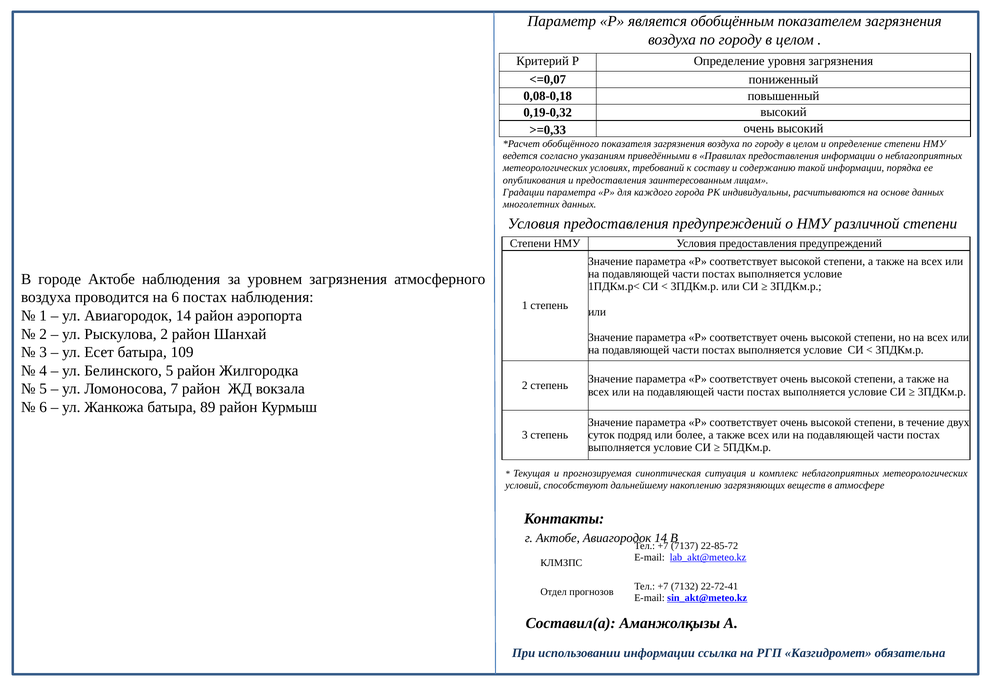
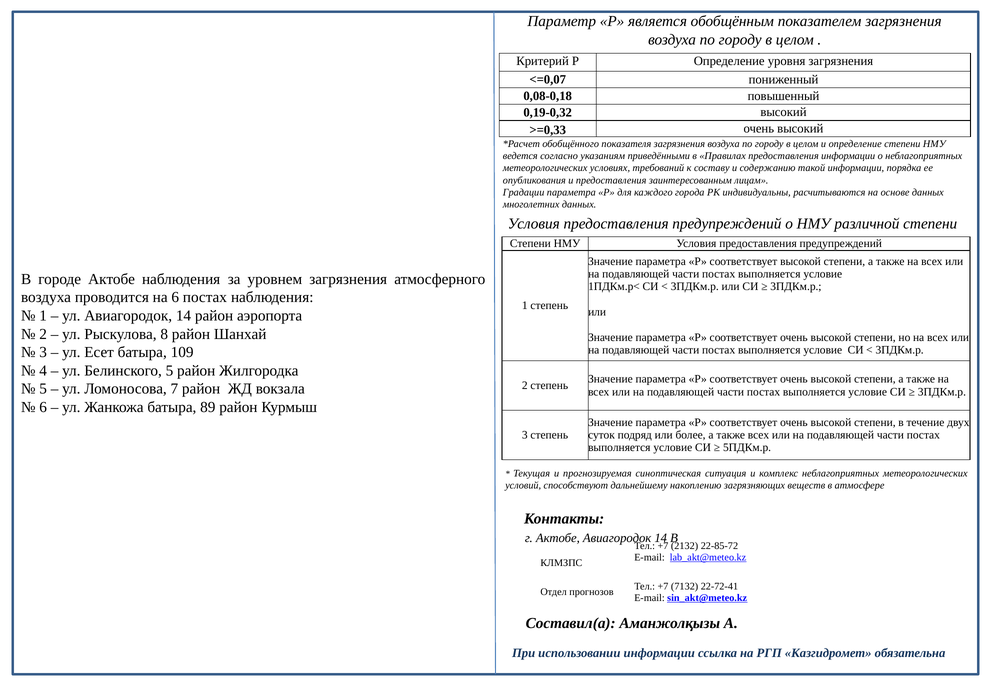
Рыскулова 2: 2 -> 8 (164, 334)
7137: 7137 -> 2132 (685, 546)
